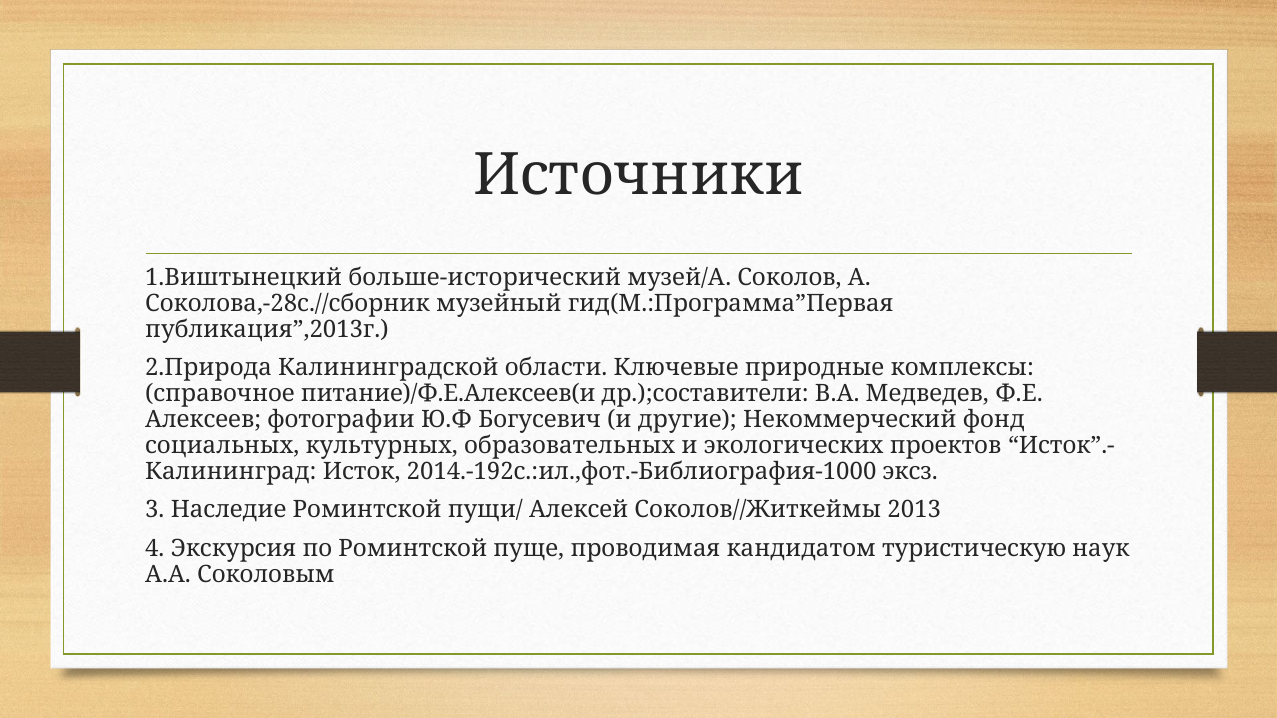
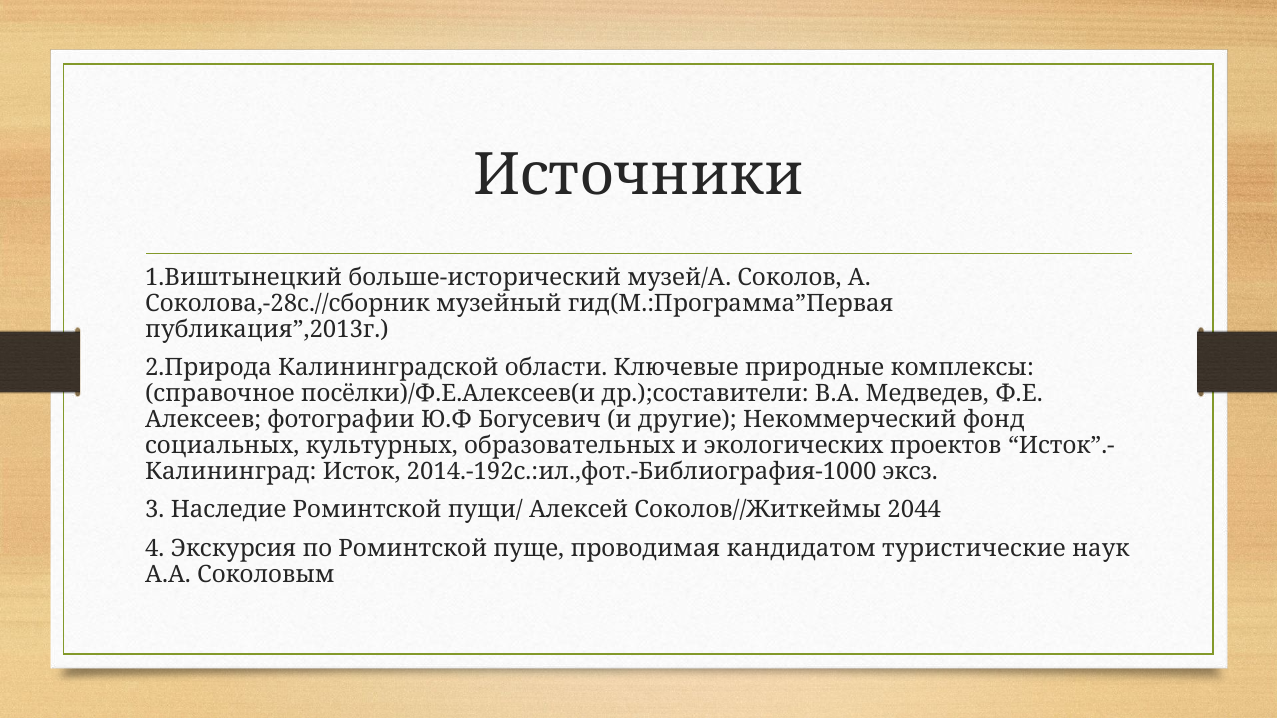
питание)/Ф.Е.Алексеев(и: питание)/Ф.Е.Алексеев(и -> посёлки)/Ф.Е.Алексеев(и (448, 394)
2013: 2013 -> 2044 (914, 510)
туристическую: туристическую -> туристические (974, 549)
